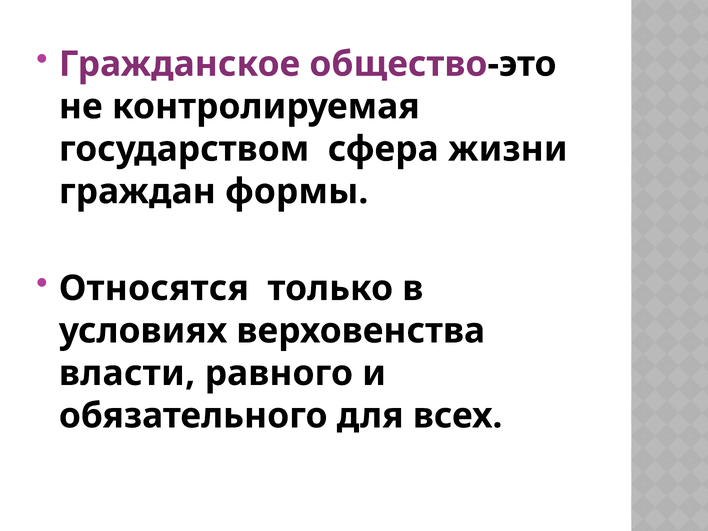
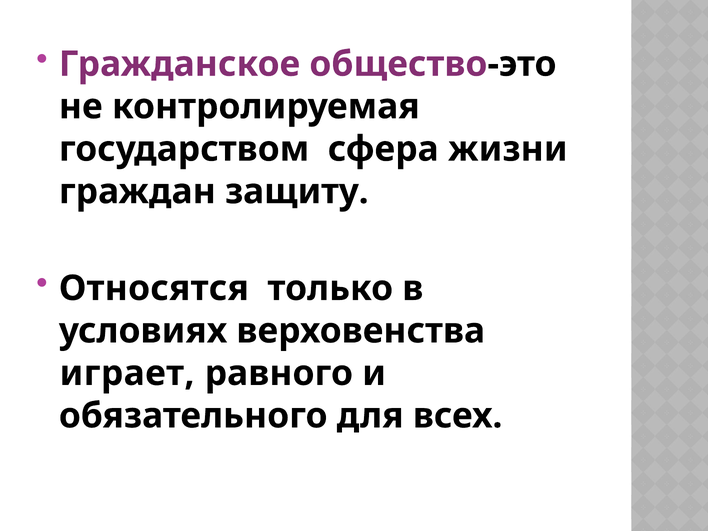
формы: формы -> защиту (297, 192)
власти: власти -> играет (127, 373)
